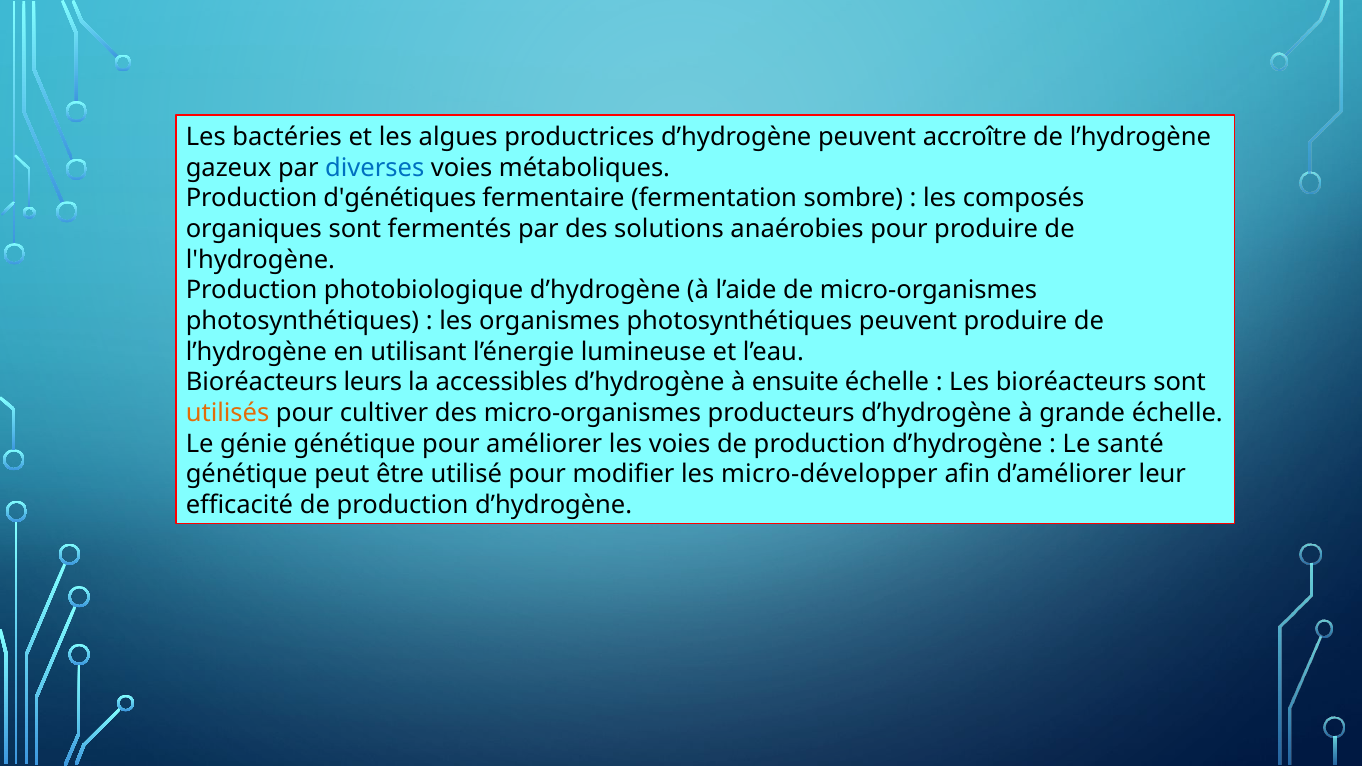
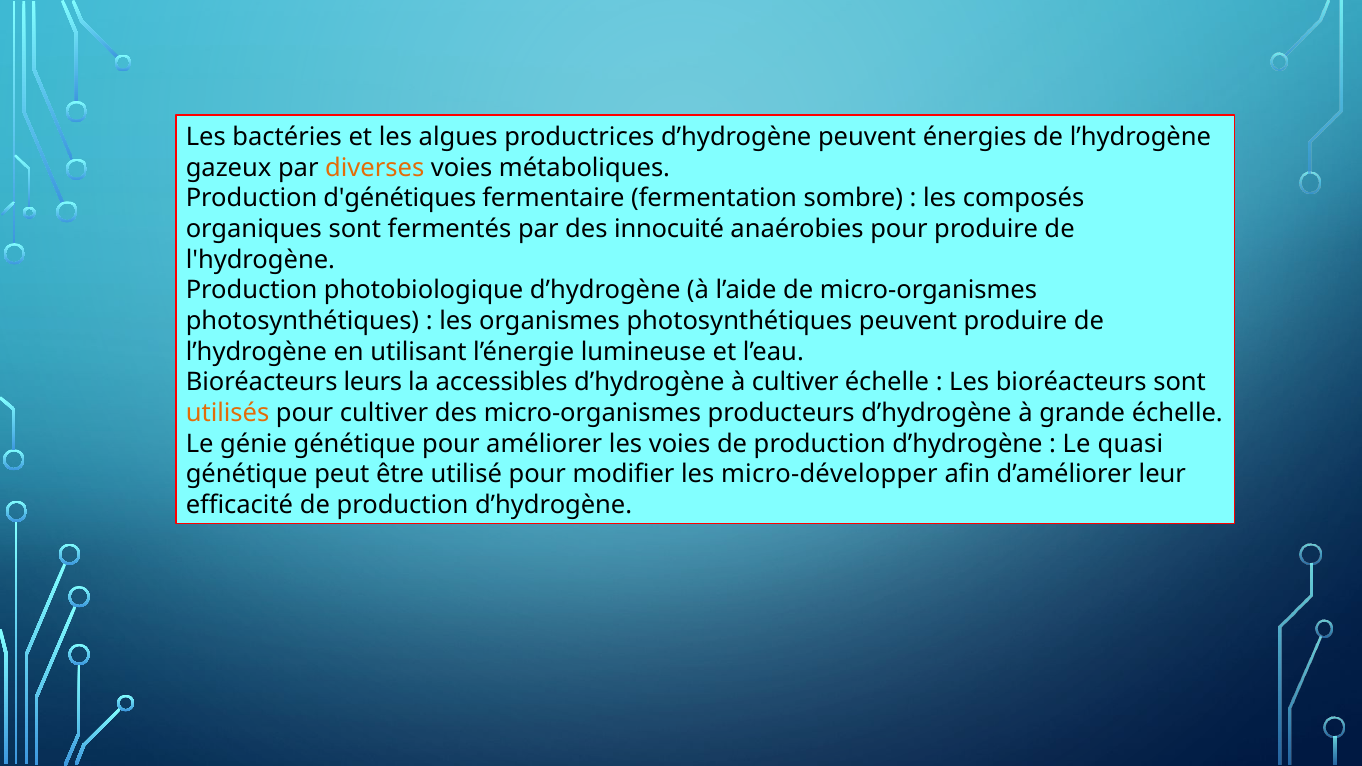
accroître: accroître -> énergies (975, 137)
diverses colour: blue -> orange (375, 168)
solutions: solutions -> innocuité (669, 229)
à ensuite: ensuite -> cultiver (795, 382)
santé: santé -> quasi (1130, 444)
